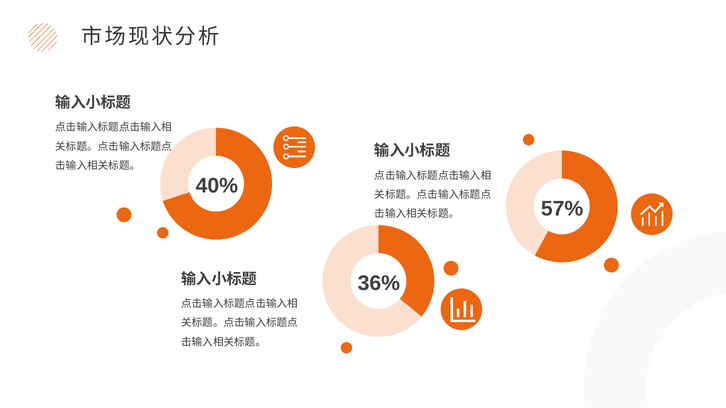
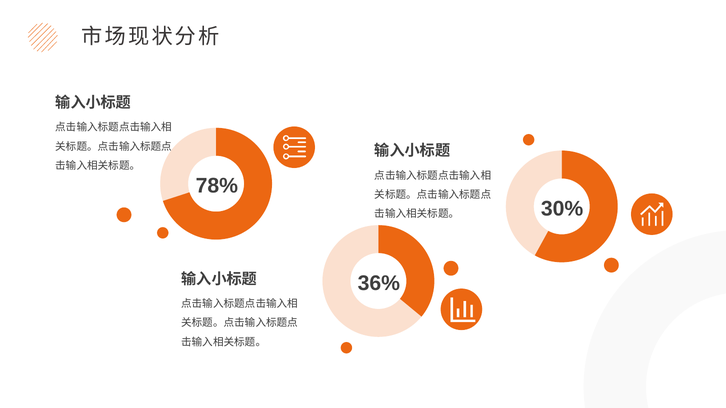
40%: 40% -> 78% (217, 186)
57%: 57% -> 30% (562, 209)
